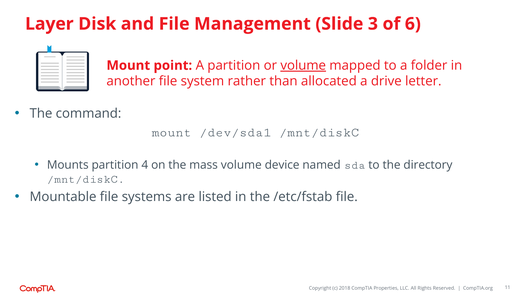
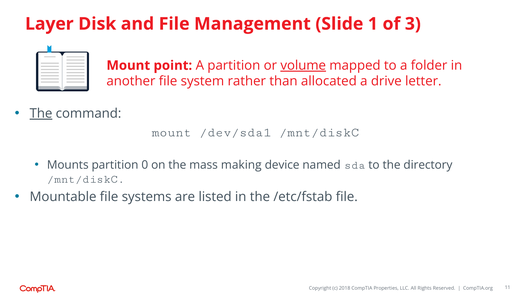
3: 3 -> 1 (373, 24)
6: 6 -> 3 (413, 24)
The underline: none -> present (41, 114)
4: 4 -> 0 (145, 165)
mass volume: volume -> making (241, 165)
